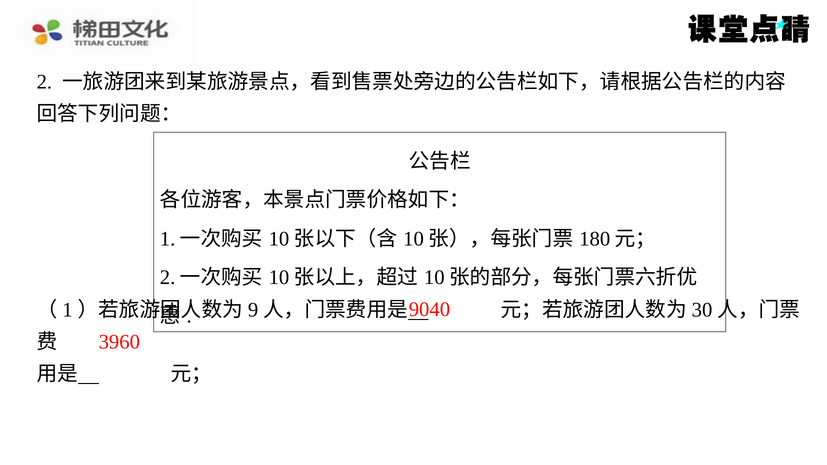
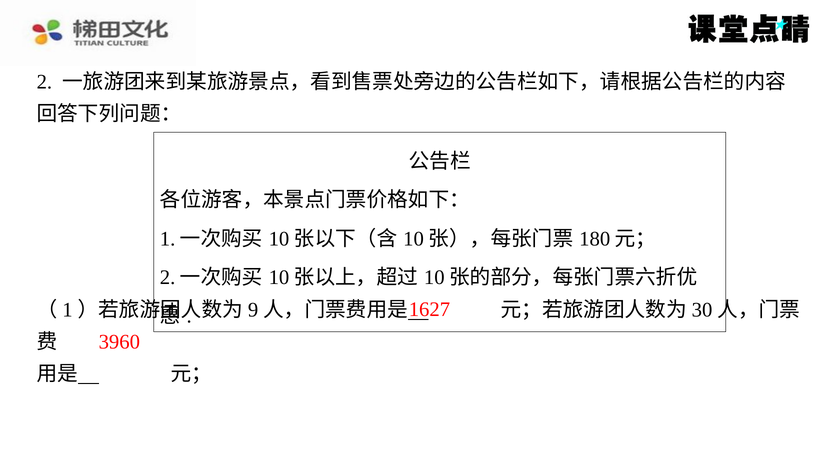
9040: 9040 -> 1627 (429, 310)
